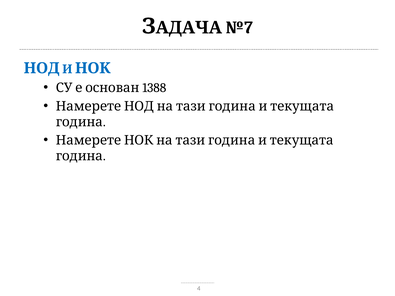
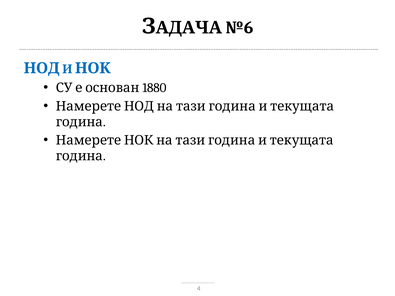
№7: №7 -> №6 (239, 28)
1388: 1388 -> 1880 (154, 88)
